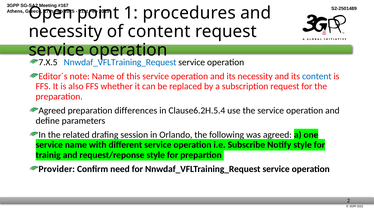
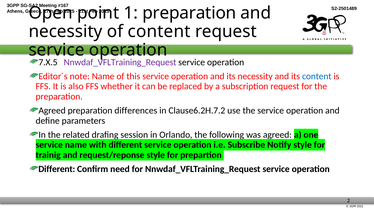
1 procedures: procedures -> preparation (189, 13)
Nnwdaf_VFLTraining_Request colour: blue -> purple (120, 62)
Clause6.2H.5.4: Clause6.2H.5.4 -> Clause6.2H.7.2 (197, 110)
Provider: Provider -> Different (57, 168)
